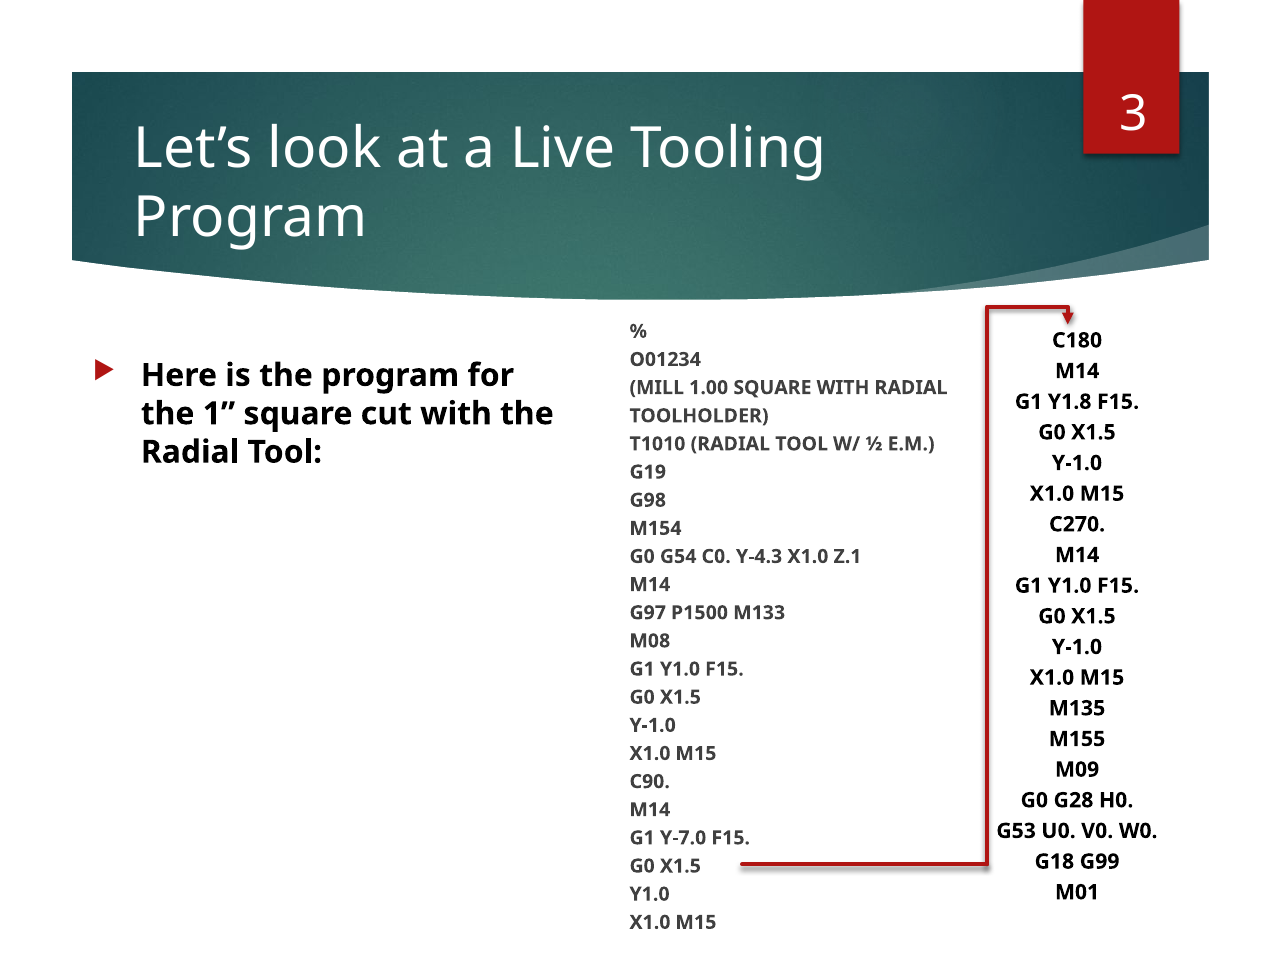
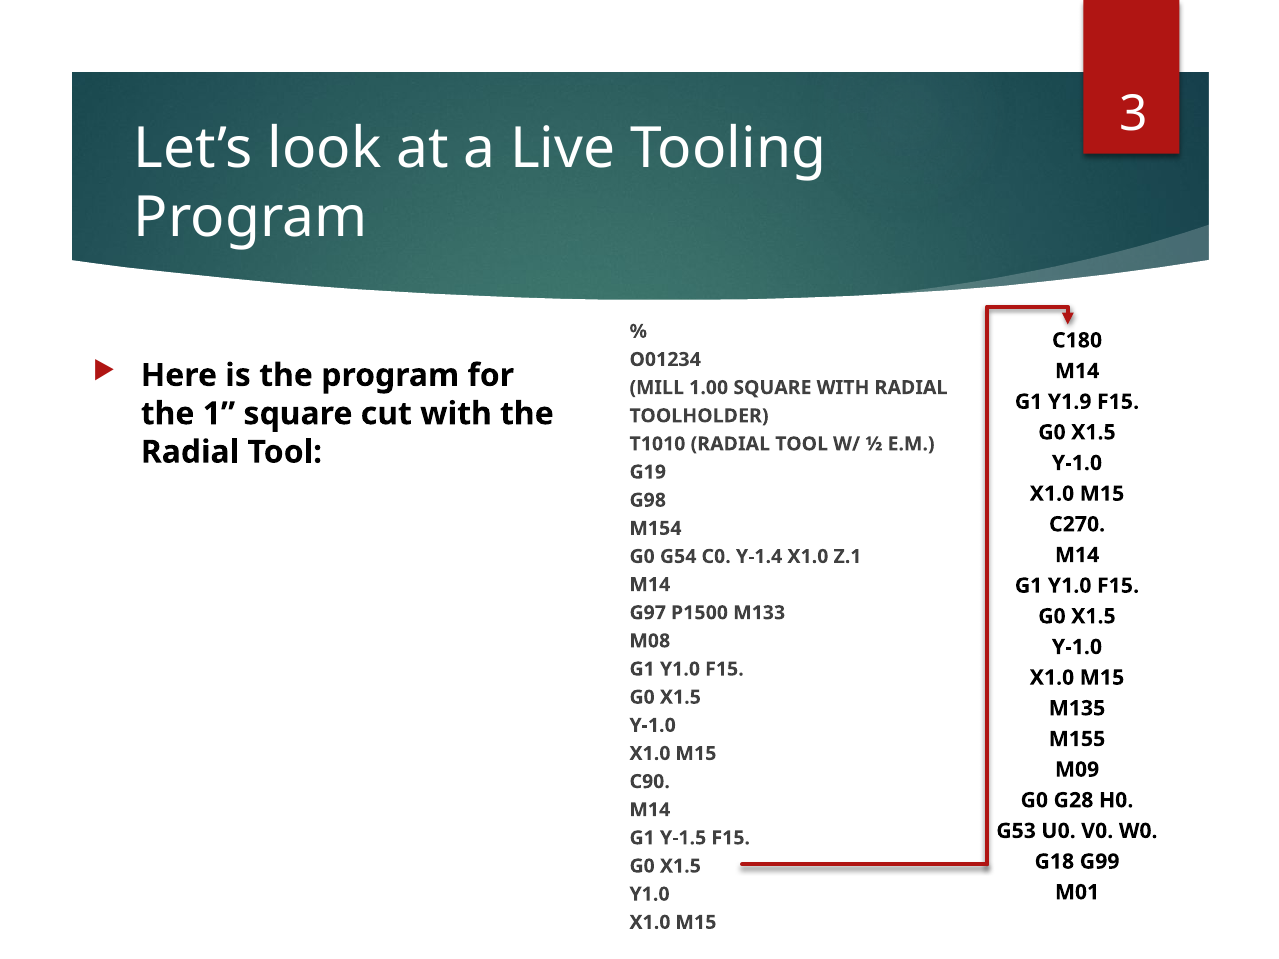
Y1.8: Y1.8 -> Y1.9 (1070, 402)
Y-4.3: Y-4.3 -> Y-1.4 (759, 557)
Y-7.0: Y-7.0 -> Y-1.5 (683, 838)
